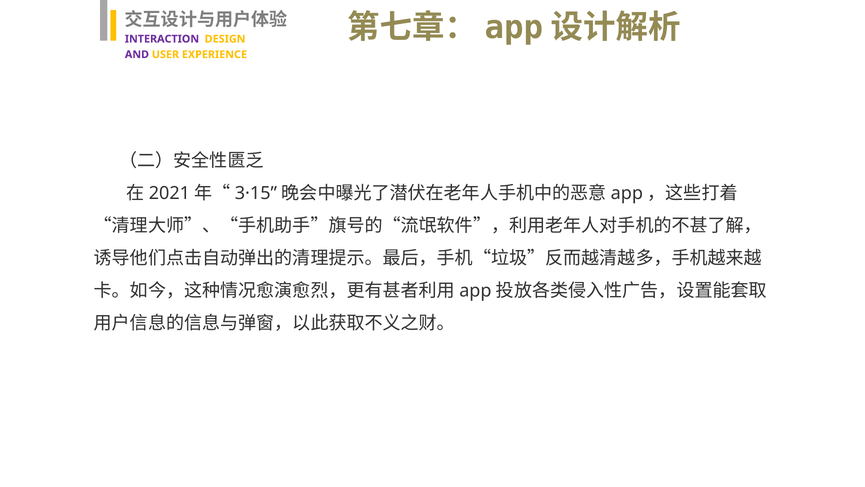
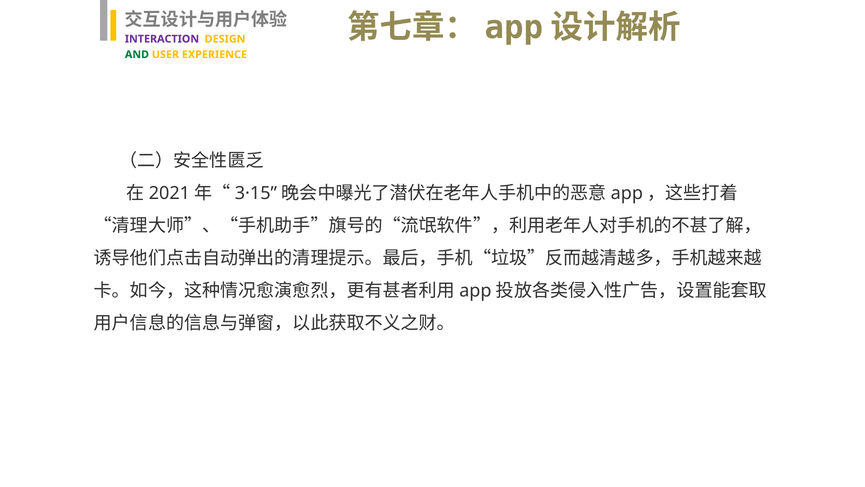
AND colour: purple -> green (137, 54)
